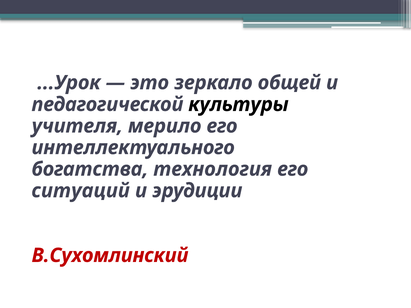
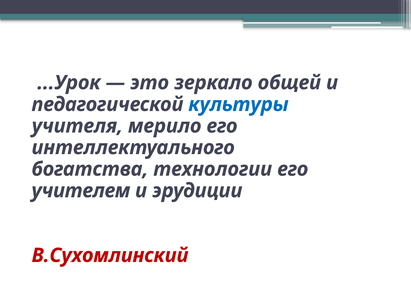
культуры colour: black -> blue (238, 105)
технология: технология -> технологии (213, 169)
ситуаций: ситуаций -> учителем (81, 191)
